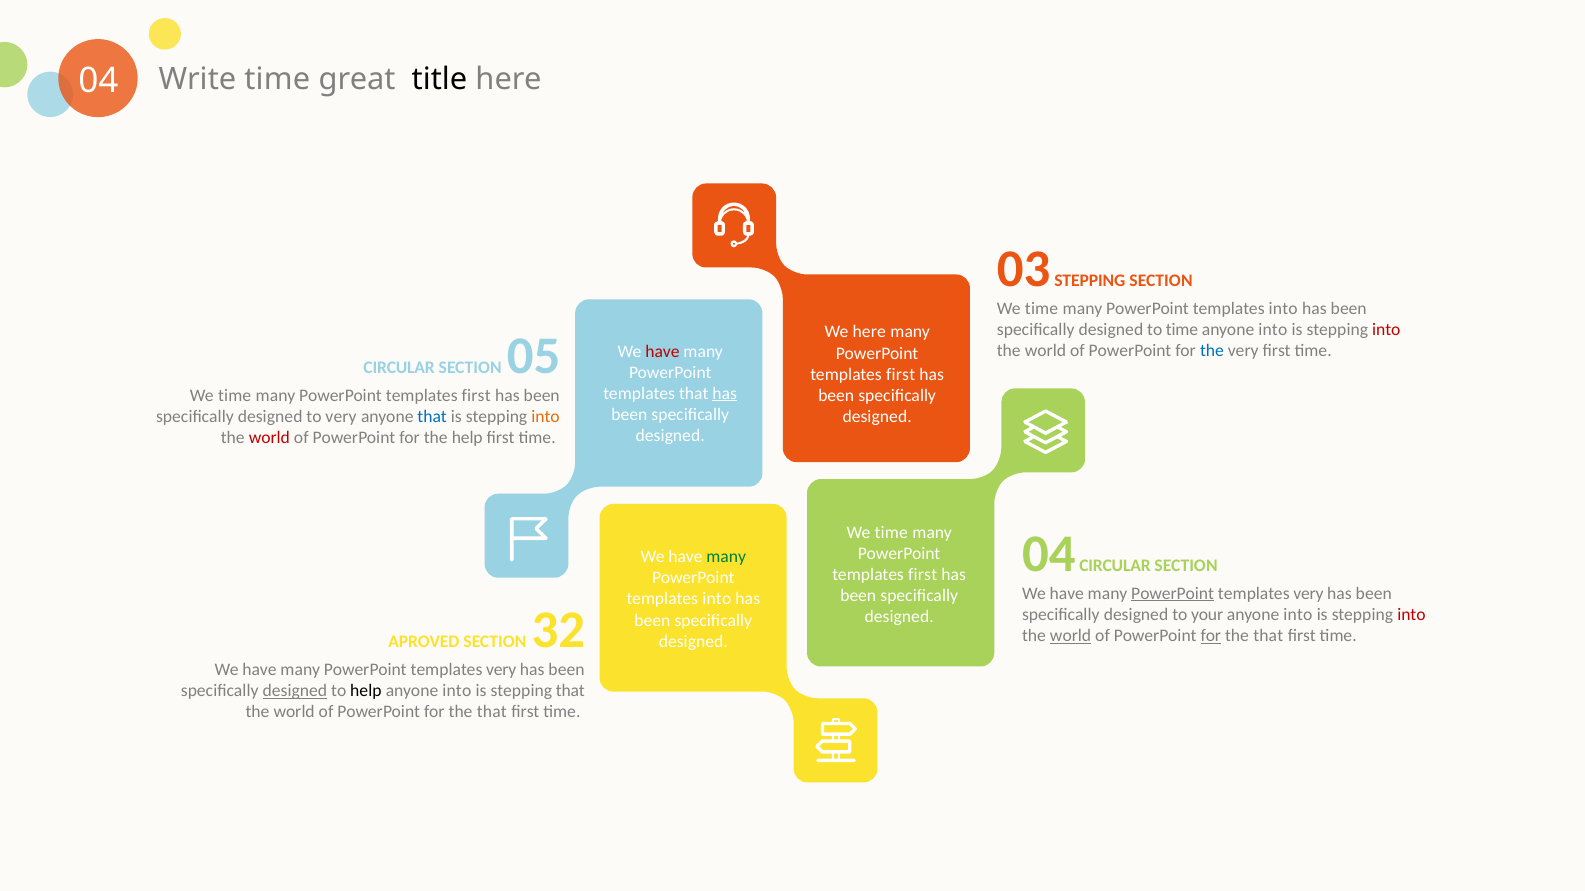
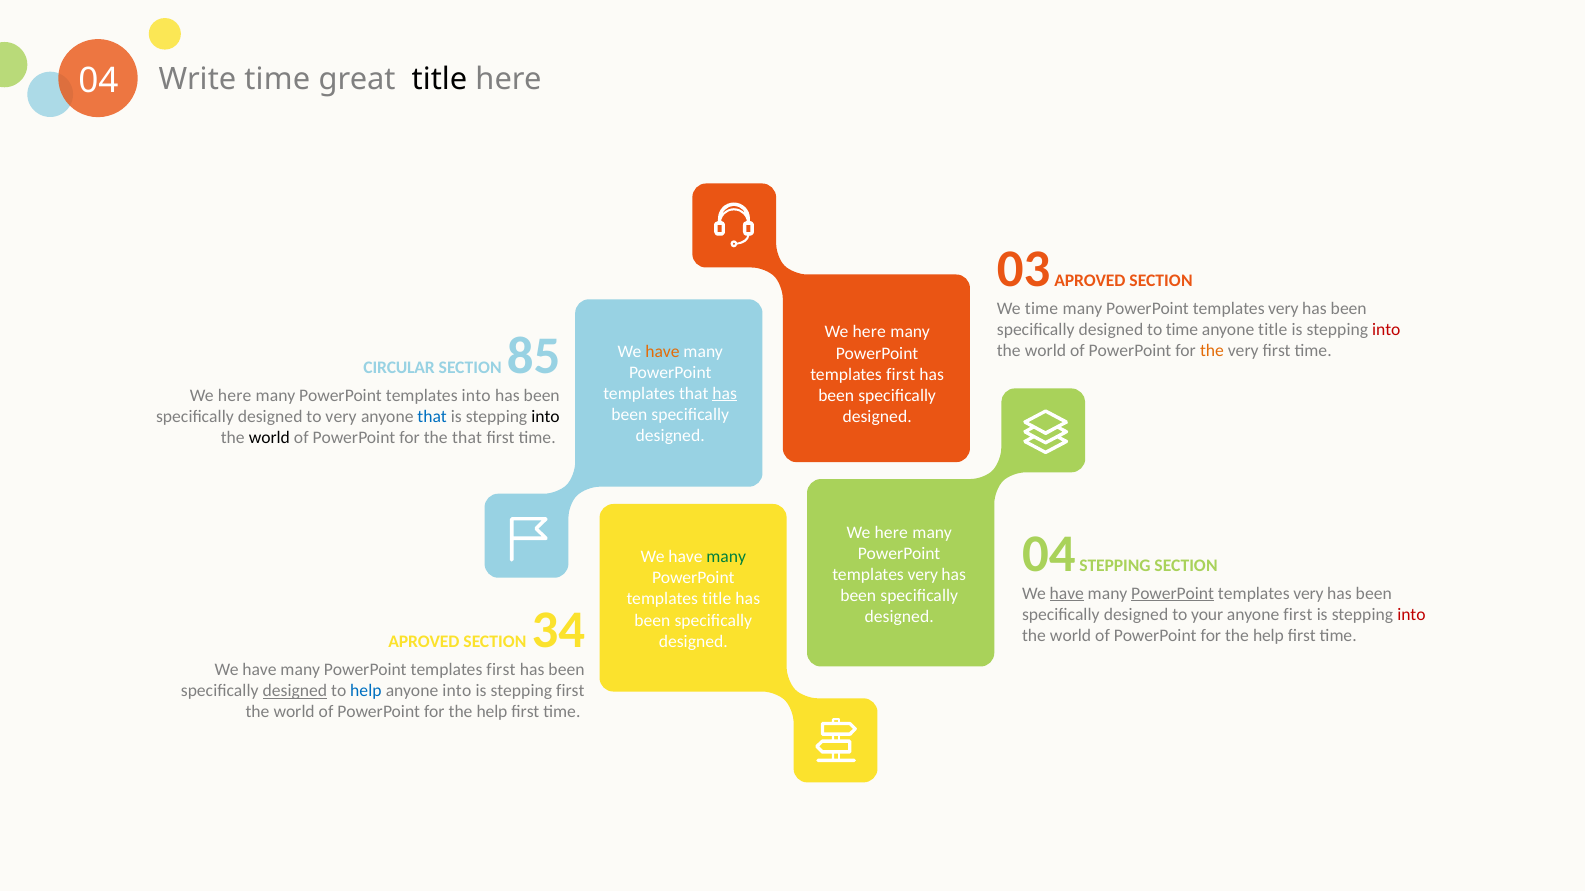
03 STEPPING: STEPPING -> APROVED (1090, 280)
into: into -> very (1283, 308)
into: into -> title (1273, 330)
the colour: blue -> orange (1212, 351)
have colour: red -> orange (662, 351)
05: 05 -> 85 (534, 356)
time: time -> here (235, 396)
first: first -> into (476, 396)
into colour: orange -> black (546, 417)
world colour: red -> black (269, 438)
the help: help -> that (467, 438)
time: time -> here (891, 533)
04 CIRCULAR: CIRCULAR -> STEPPING (1115, 565)
first: first -> very (923, 575)
have underline: none -> present (1067, 594)
into: into -> title (717, 599)
into: into -> first (1298, 615)
world underline: present -> none (1071, 636)
for underline: present -> none (1211, 636)
that: that -> help (1268, 636)
32: 32 -> 34 (558, 630)
very: very -> first (501, 670)
help colour: black -> blue (366, 691)
stepping that: that -> first (570, 691)
that: that -> help (492, 712)
